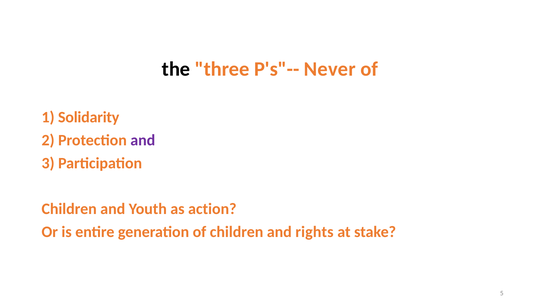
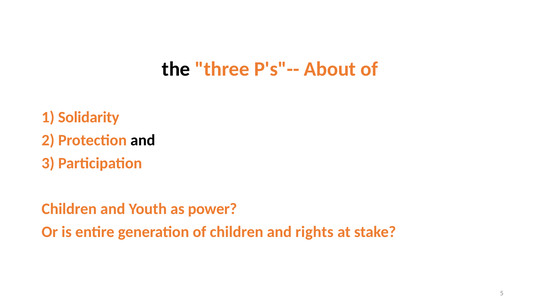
Never: Never -> About (330, 69)
and colour: purple -> black (143, 140)
action: action -> power (212, 209)
